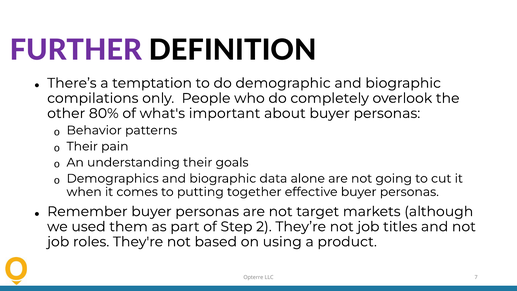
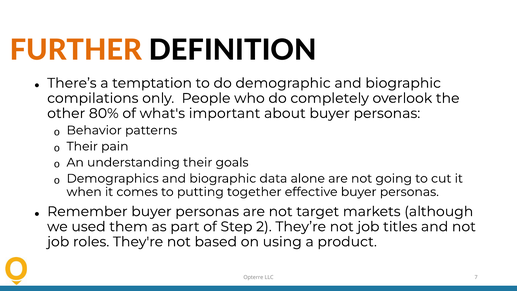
FURTHER colour: purple -> orange (76, 50)
